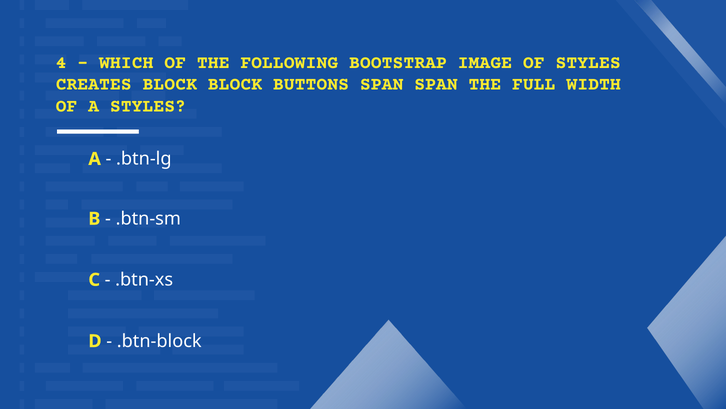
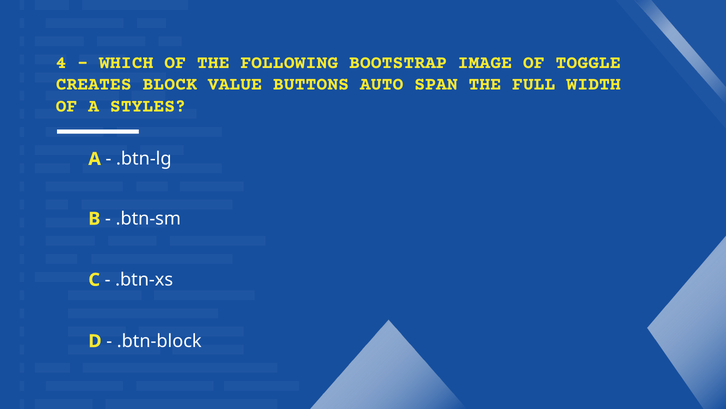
OF STYLES: STYLES -> TOGGLE (588, 62)
BLOCK BLOCK: BLOCK -> VALUE (235, 84)
BUTTONS SPAN: SPAN -> AUTO (382, 84)
